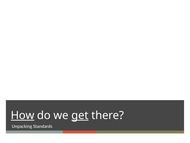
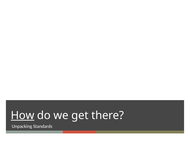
get underline: present -> none (80, 115)
